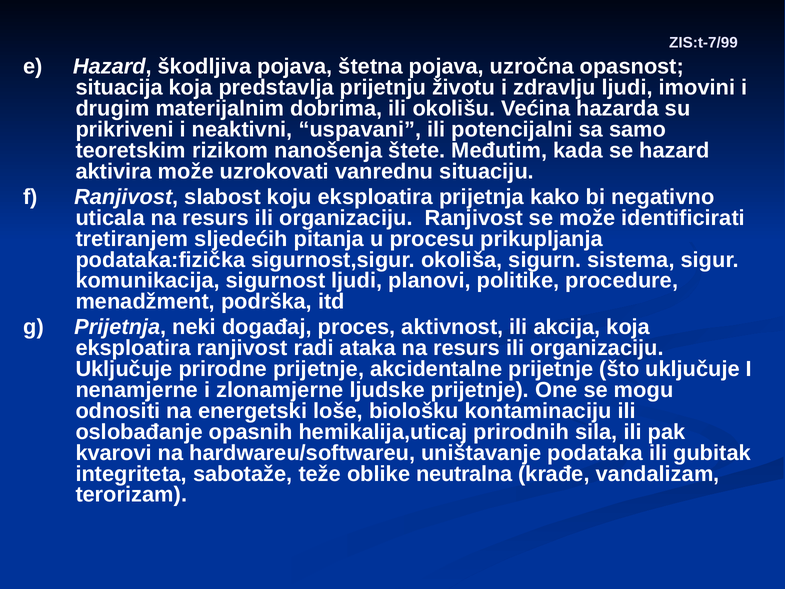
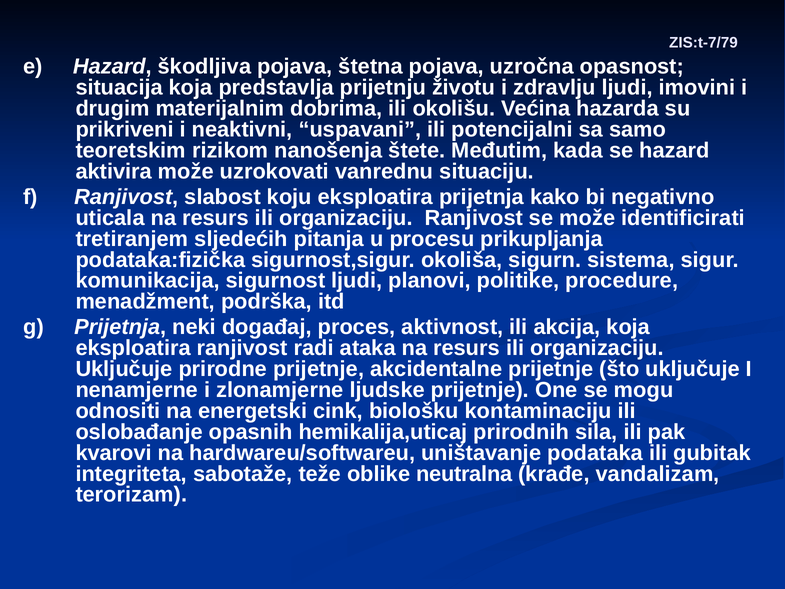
ZIS:t-7/99: ZIS:t-7/99 -> ZIS:t-7/79 (703, 43)
loše: loše -> cink (338, 411)
